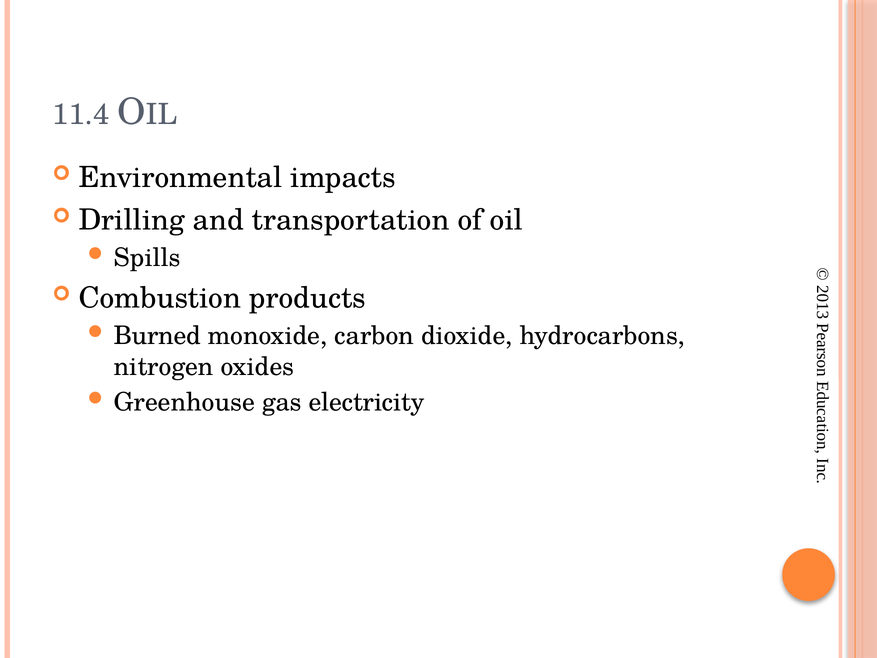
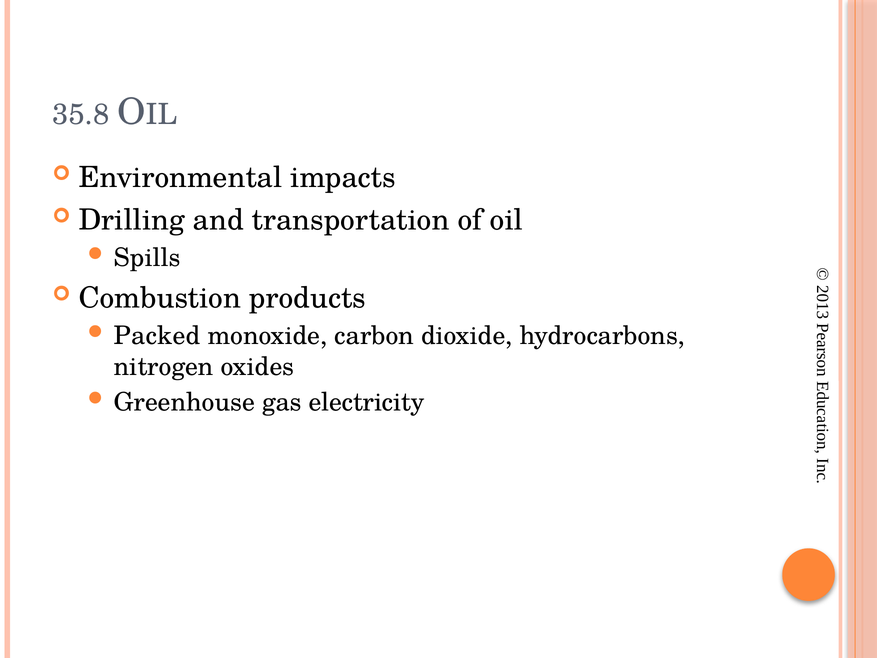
11.4: 11.4 -> 35.8 (81, 115)
Burned: Burned -> Packed (157, 336)
